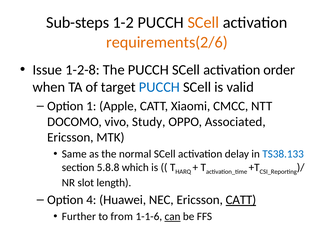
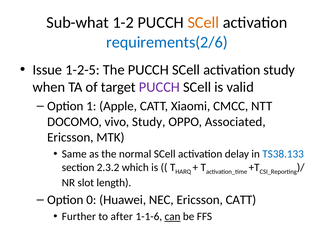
Sub-steps: Sub-steps -> Sub-what (78, 23)
requirements(2/6 colour: orange -> blue (167, 42)
1-2-8: 1-2-8 -> 1-2-5 (83, 70)
activation order: order -> study (279, 70)
PUCCH colour: blue -> purple (159, 87)
5.8.8: 5.8.8 -> 2.3.2 (108, 167)
4: 4 -> 0 (91, 200)
CATT underline: present -> none (241, 200)
from: from -> after (122, 216)
